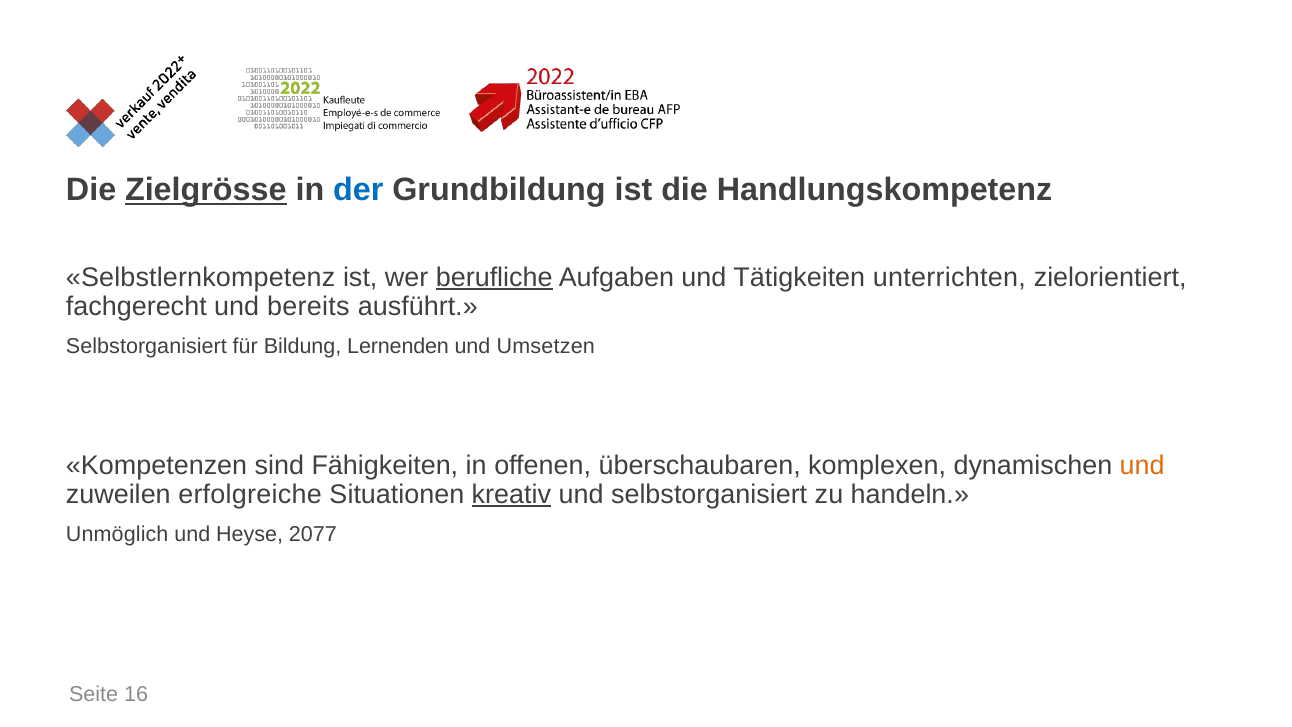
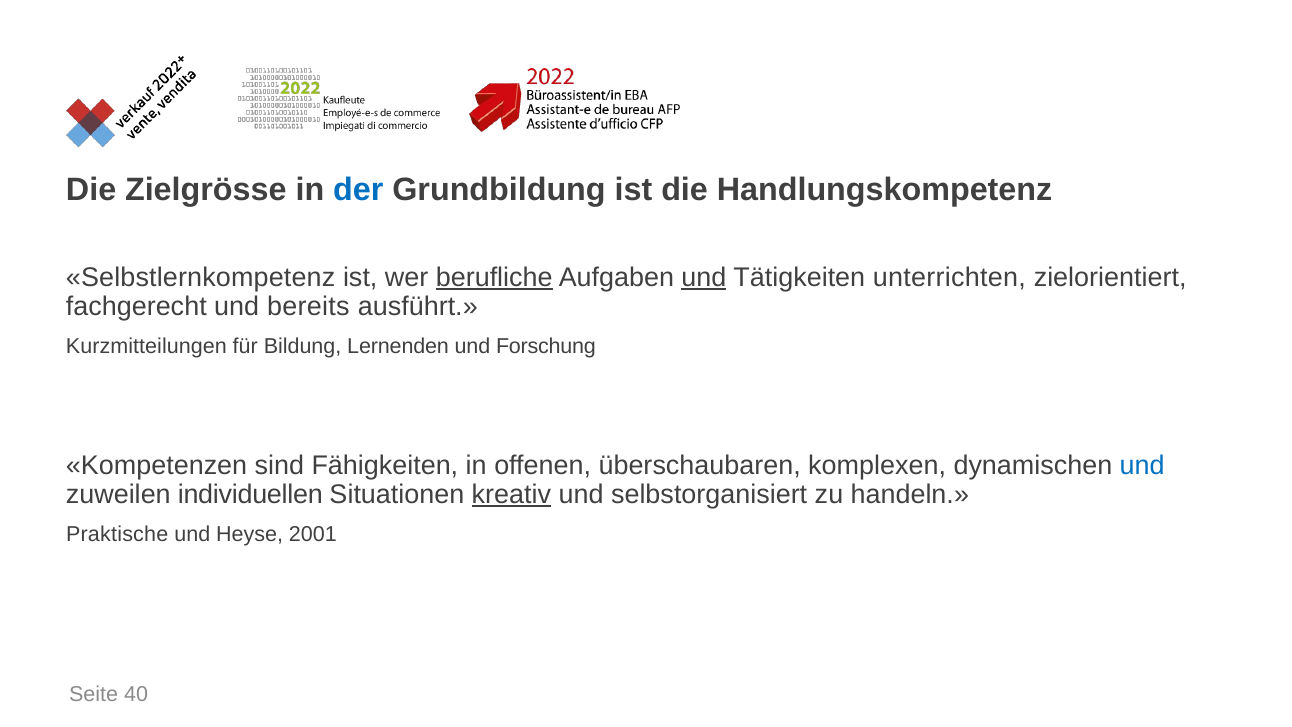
Zielgrösse underline: present -> none (206, 190)
und underline: none -> present (704, 278)
Selbstorganisiert: Selbstorganisiert -> Kurzmitteilungen (146, 346)
Umsetzen: Umsetzen -> Forschung (546, 346)
und colour: orange -> blue (1142, 465)
erfolgreiche: erfolgreiche -> individuellen (250, 494)
Unmöglich: Unmöglich -> Praktische (117, 534)
2077: 2077 -> 2001 (313, 534)
16: 16 -> 40 (136, 694)
